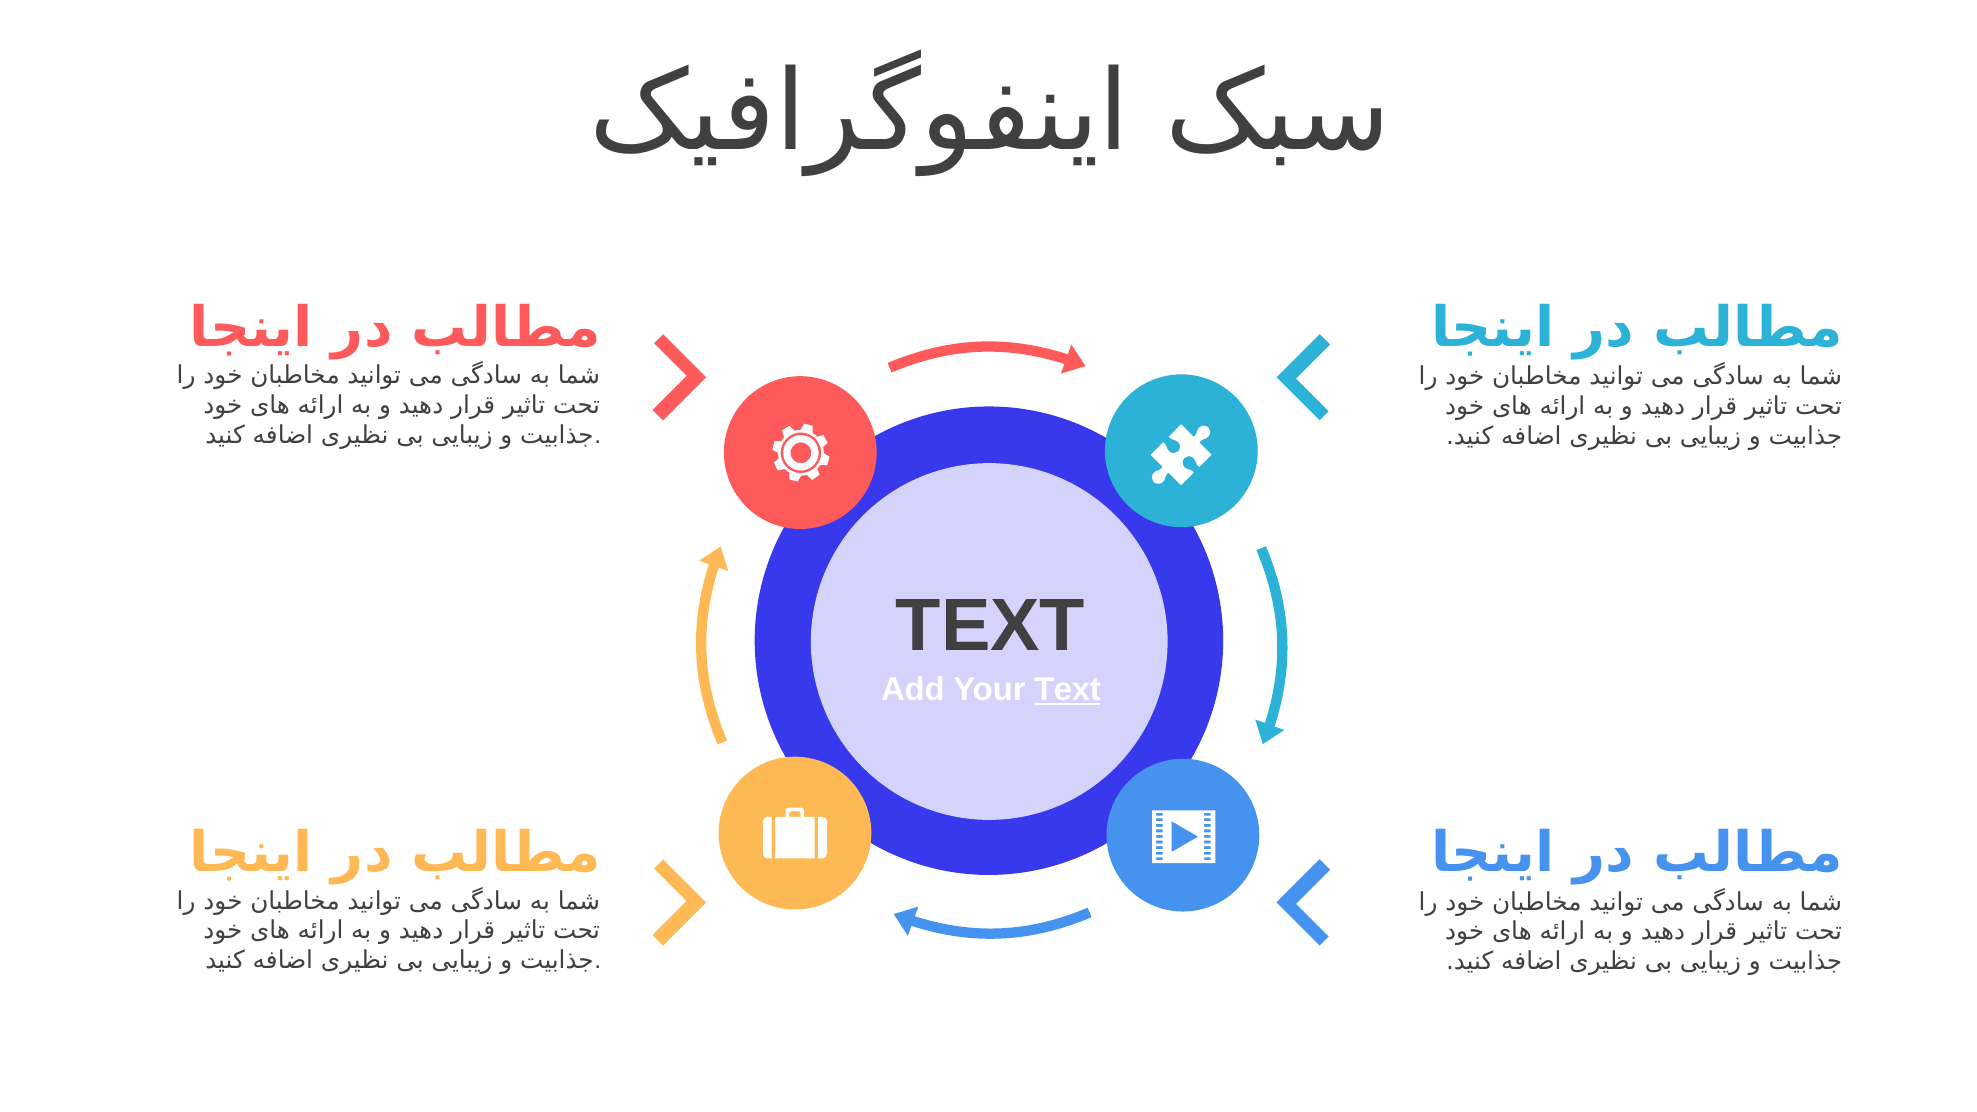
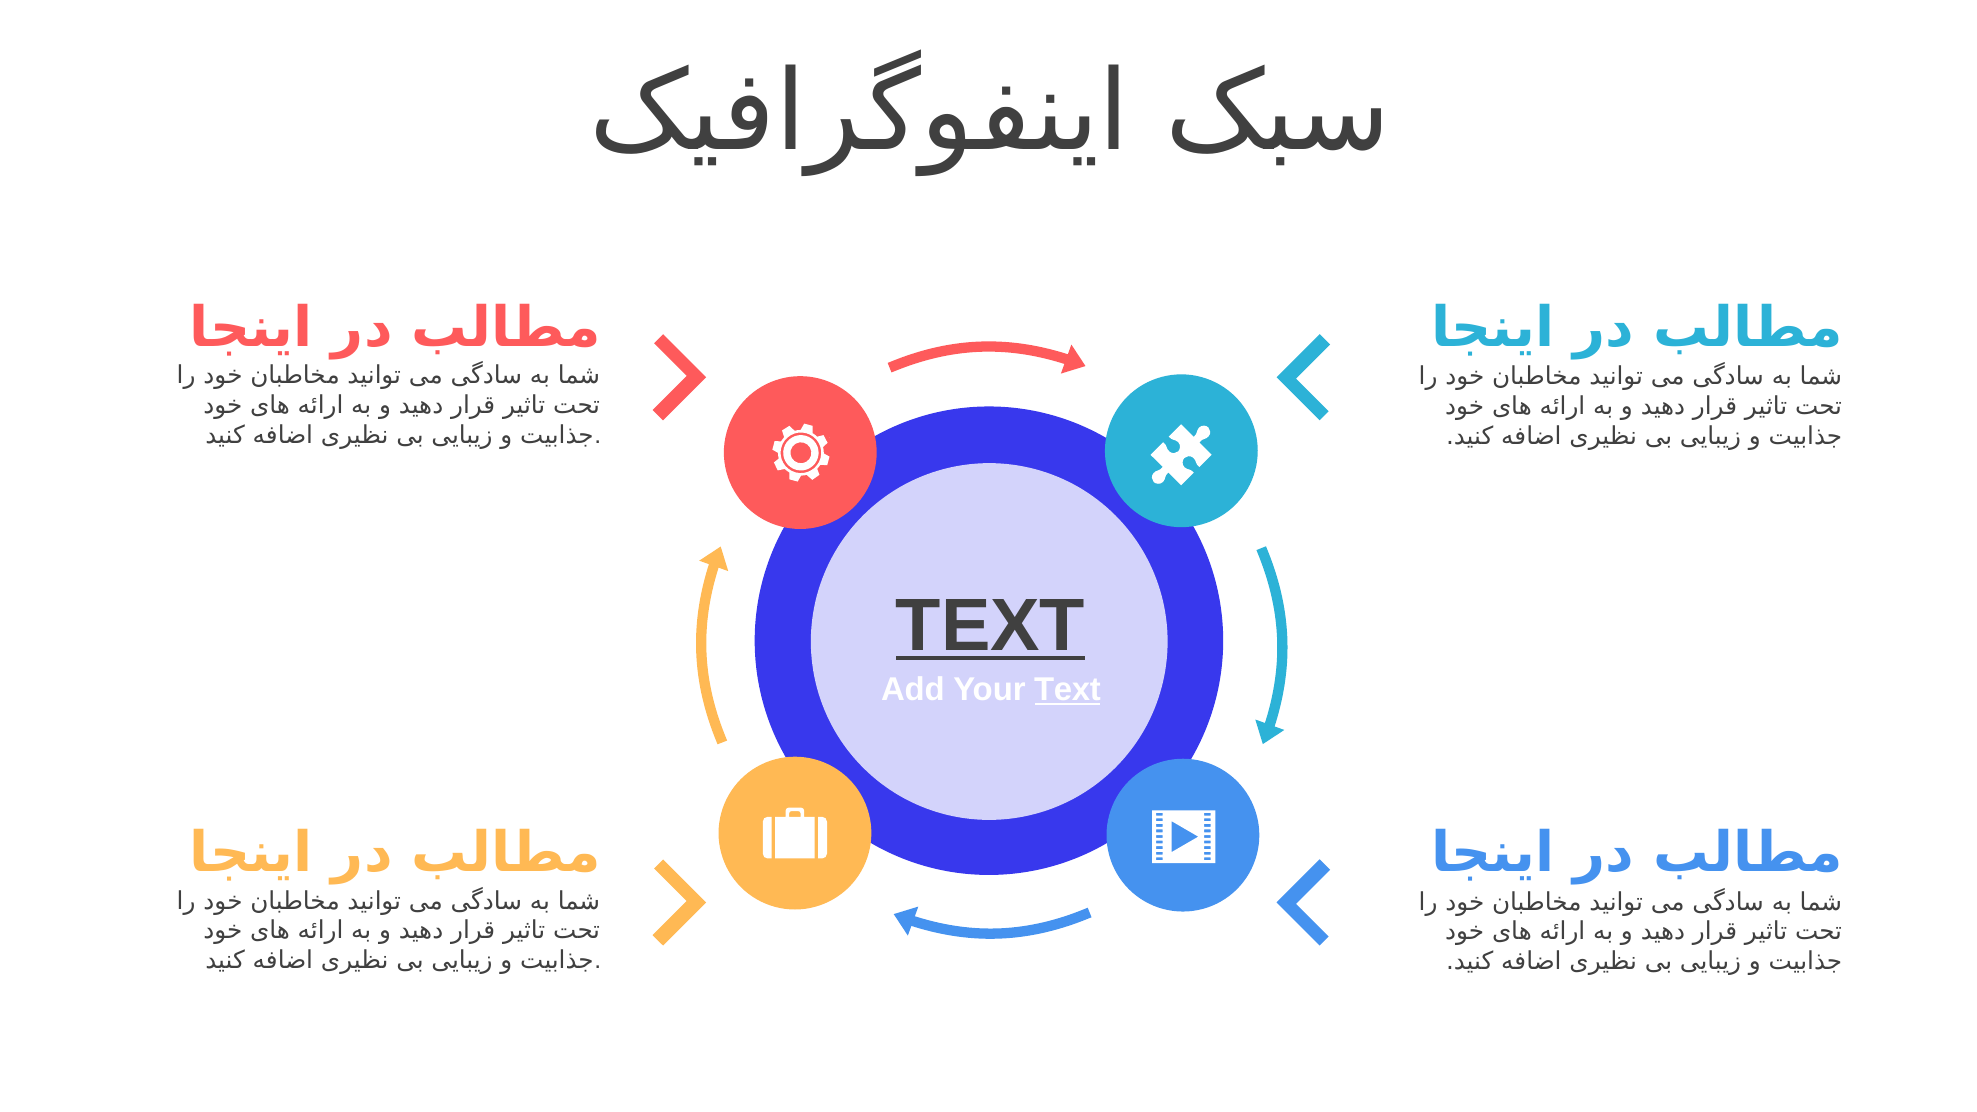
TEXT underline: none -> present (990, 626)
